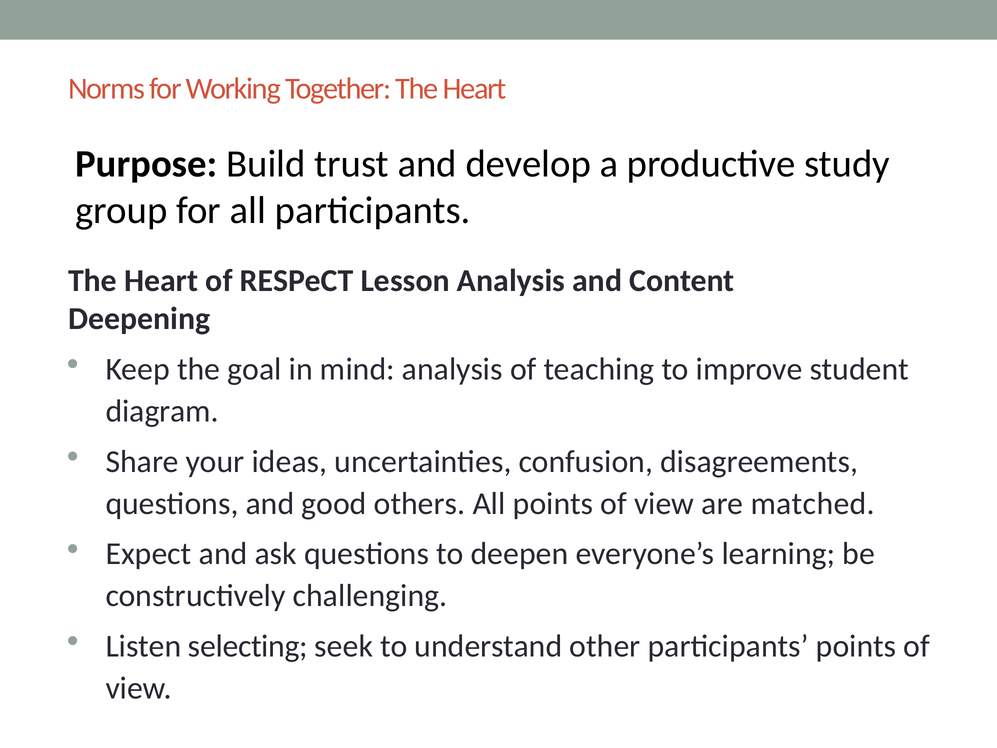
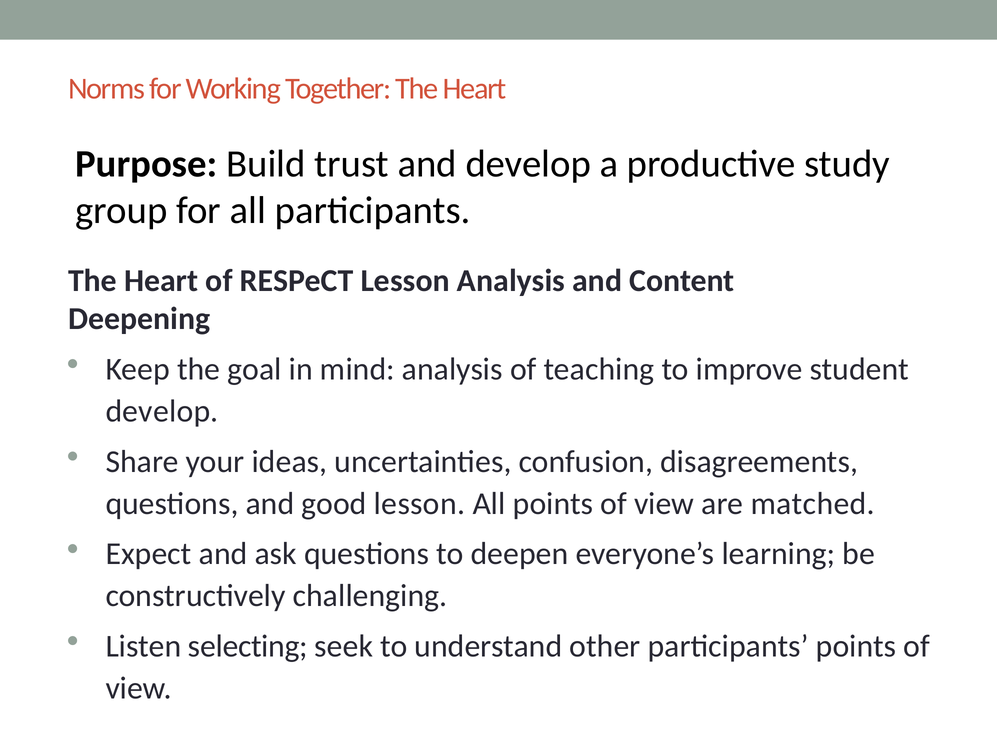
diagram: diagram -> develop (162, 411)
good others: others -> lesson (419, 503)
